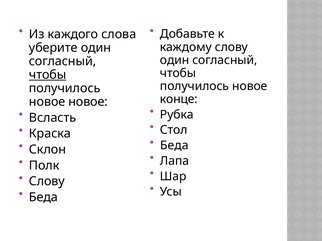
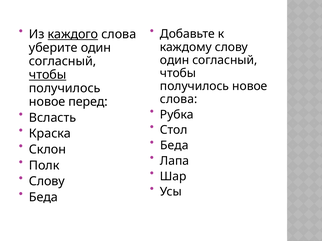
каждого underline: none -> present (73, 34)
конце: конце -> слова (179, 99)
новое новое: новое -> перед (88, 102)
